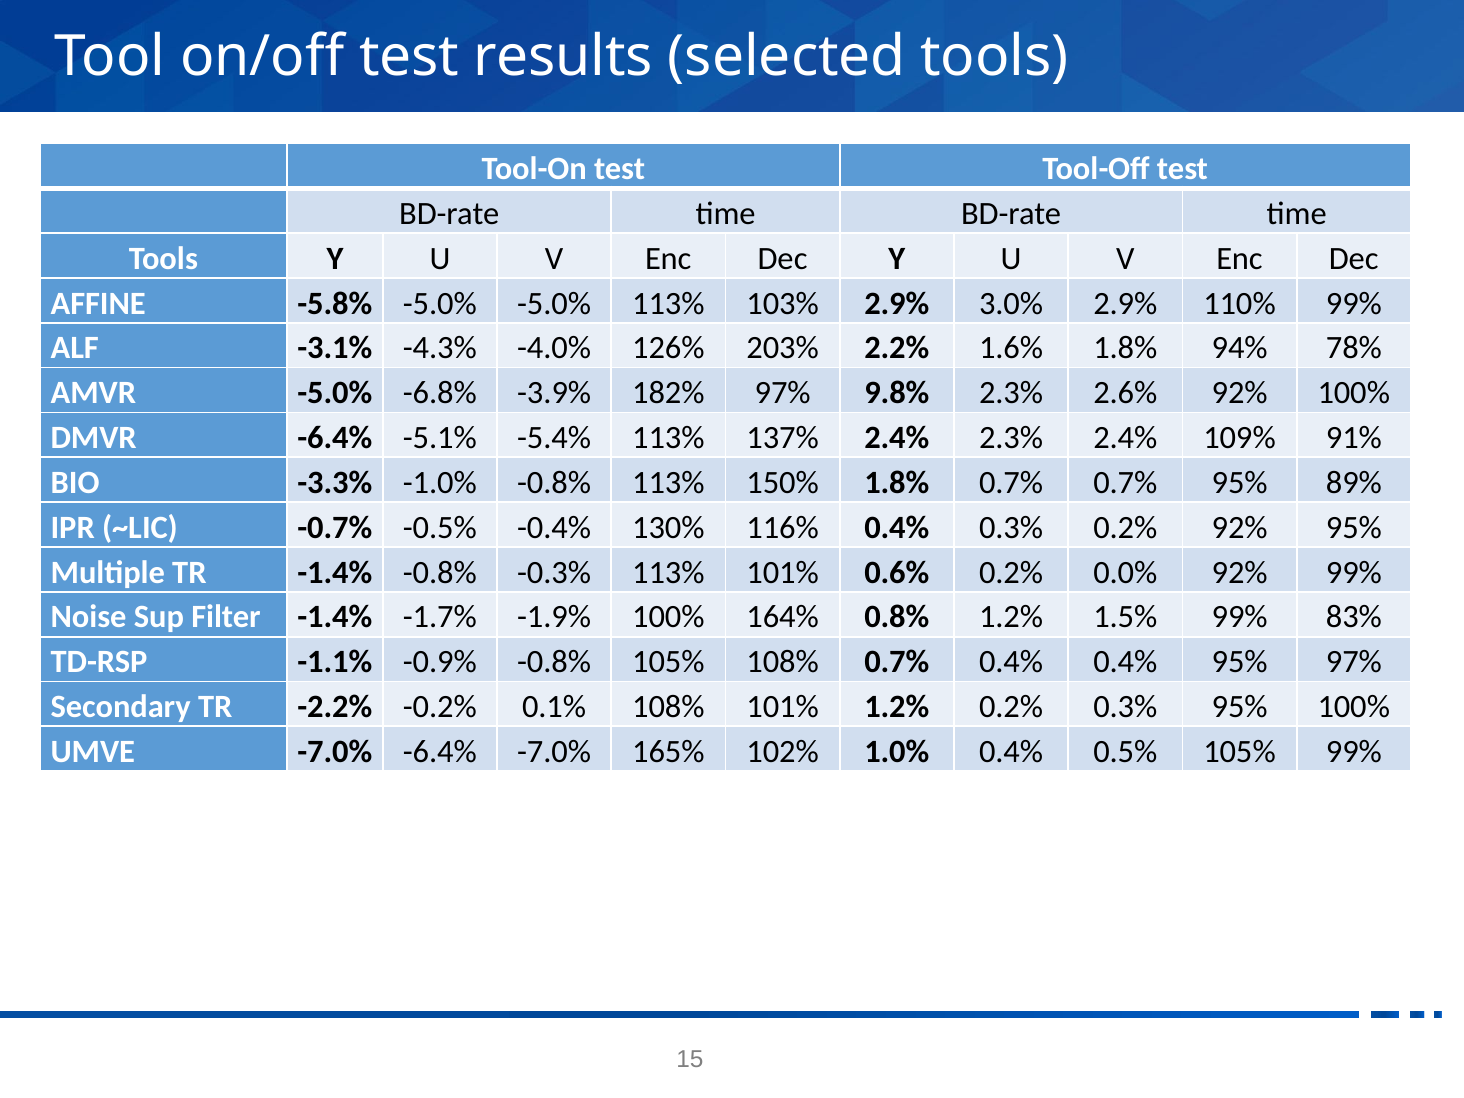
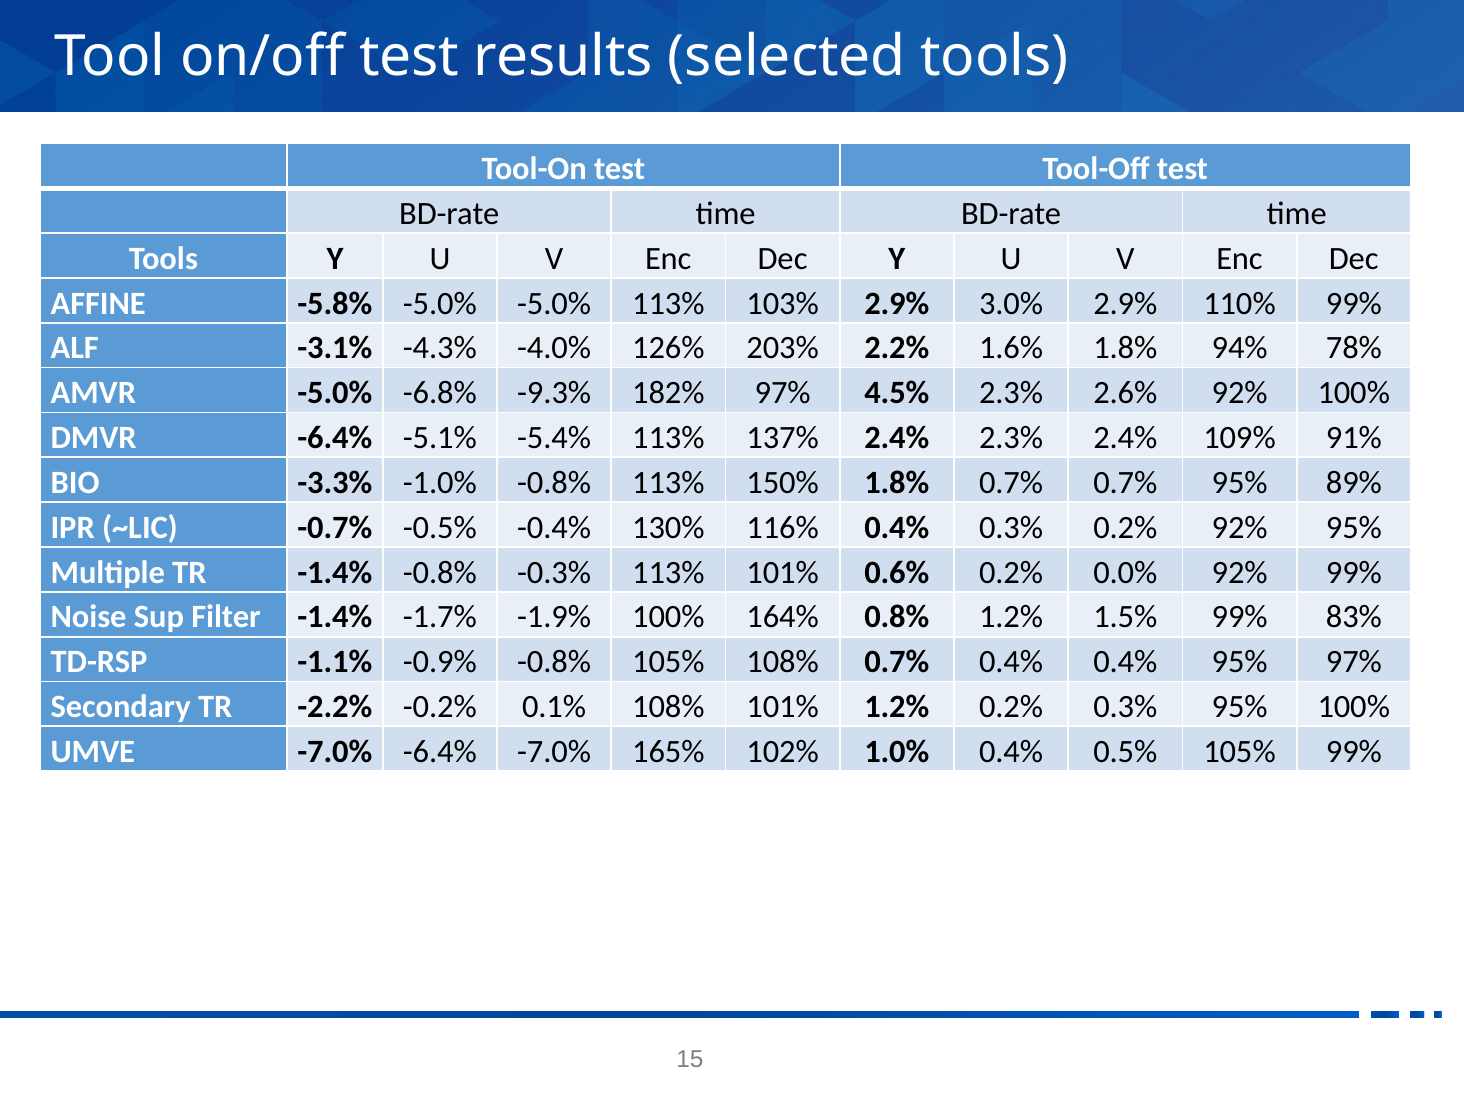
-3.9%: -3.9% -> -9.3% (554, 393)
9.8%: 9.8% -> 4.5% (897, 393)
